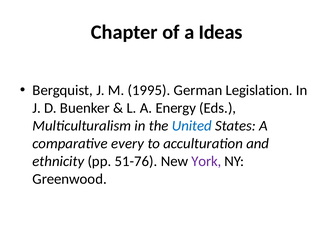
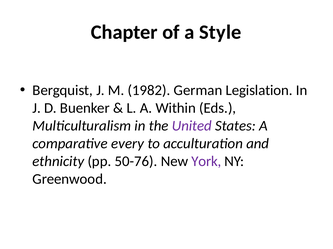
Ideas: Ideas -> Style (220, 32)
1995: 1995 -> 1982 (149, 91)
Energy: Energy -> Within (176, 108)
United colour: blue -> purple (192, 126)
51-76: 51-76 -> 50-76 (136, 162)
